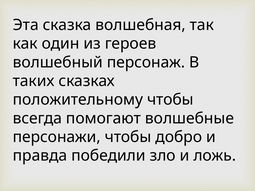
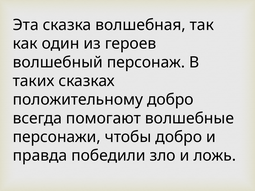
положительному чтобы: чтобы -> добро (170, 100)
